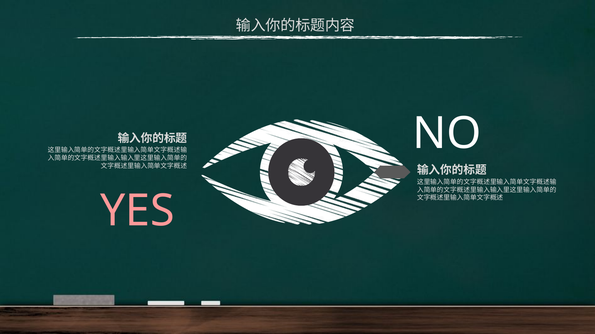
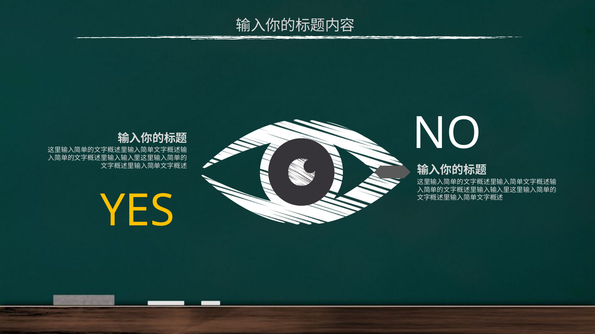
YES colour: pink -> yellow (137, 211)
